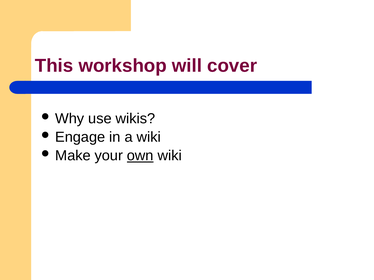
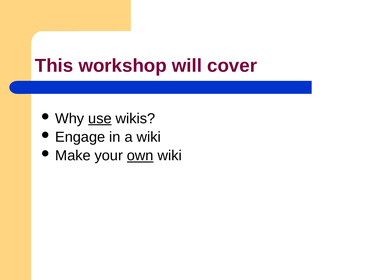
use underline: none -> present (100, 119)
